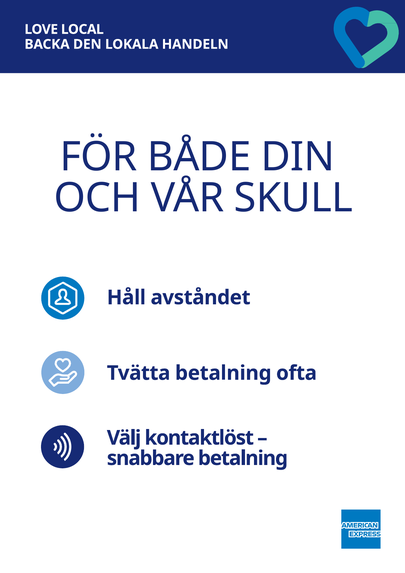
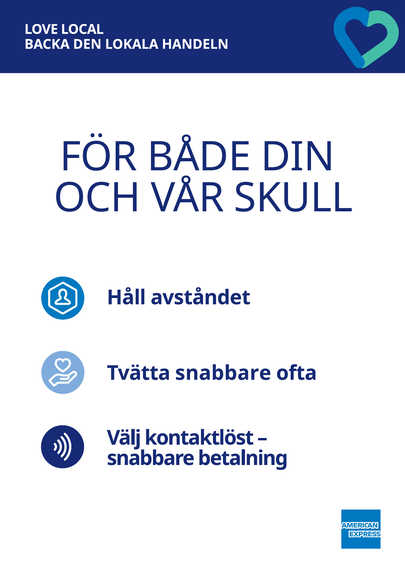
Tvätta betalning: betalning -> snabbare (223, 373)
